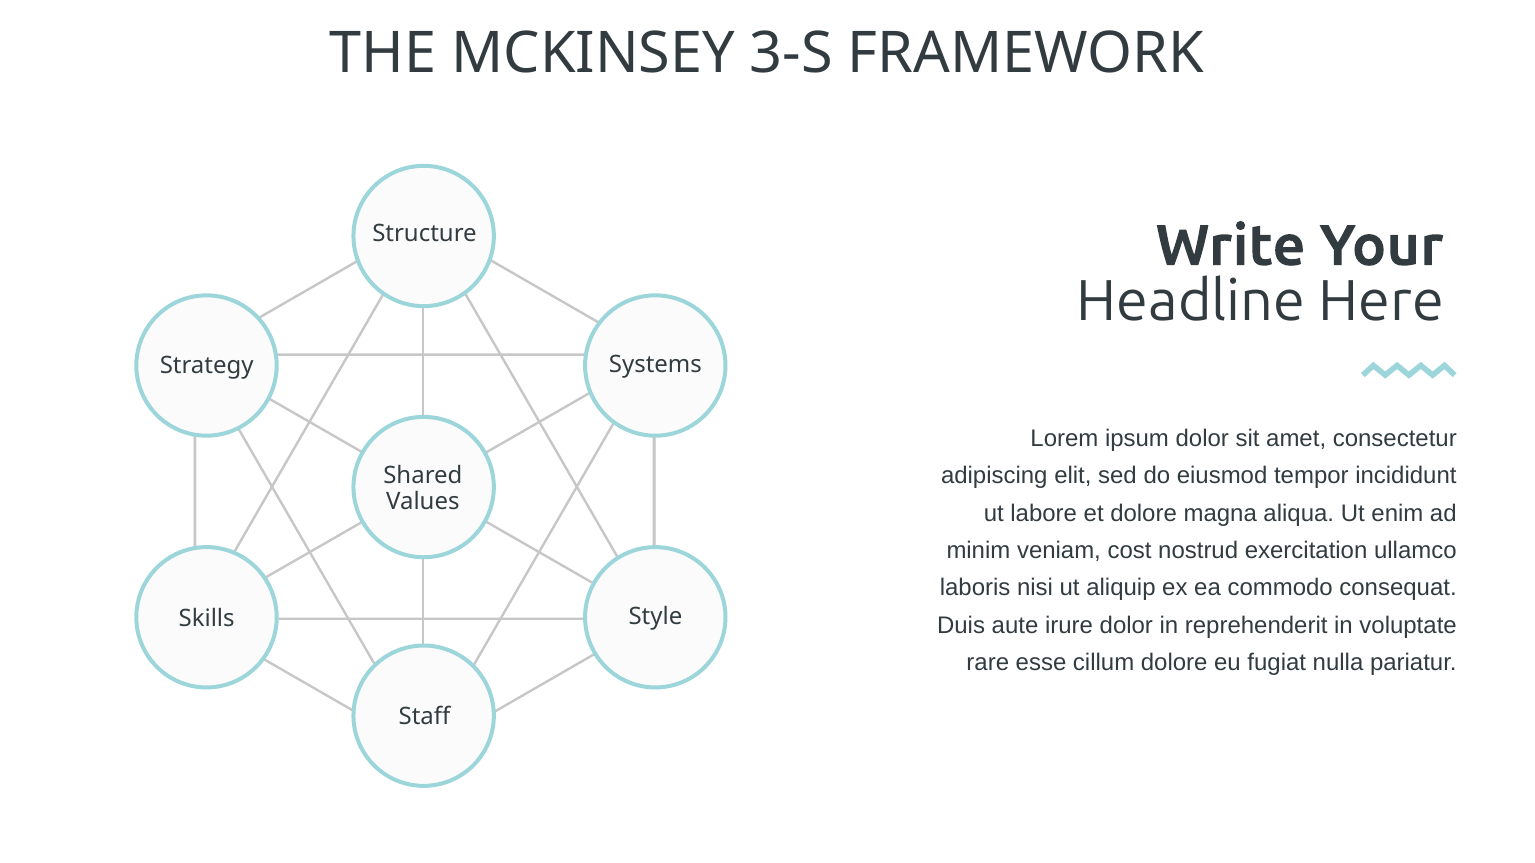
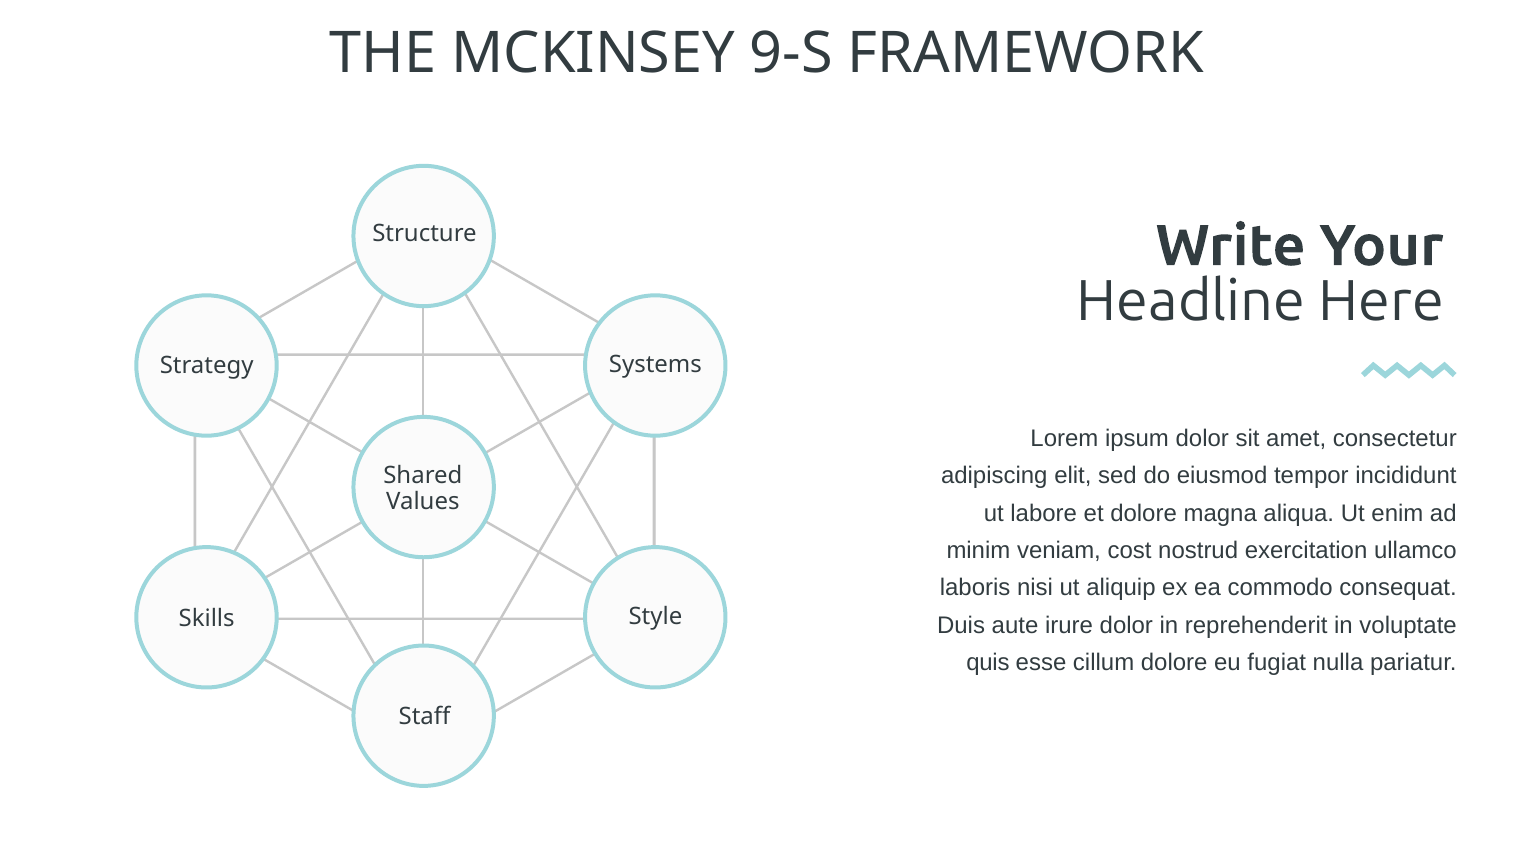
3-S: 3-S -> 9-S (791, 53)
rare: rare -> quis (988, 663)
